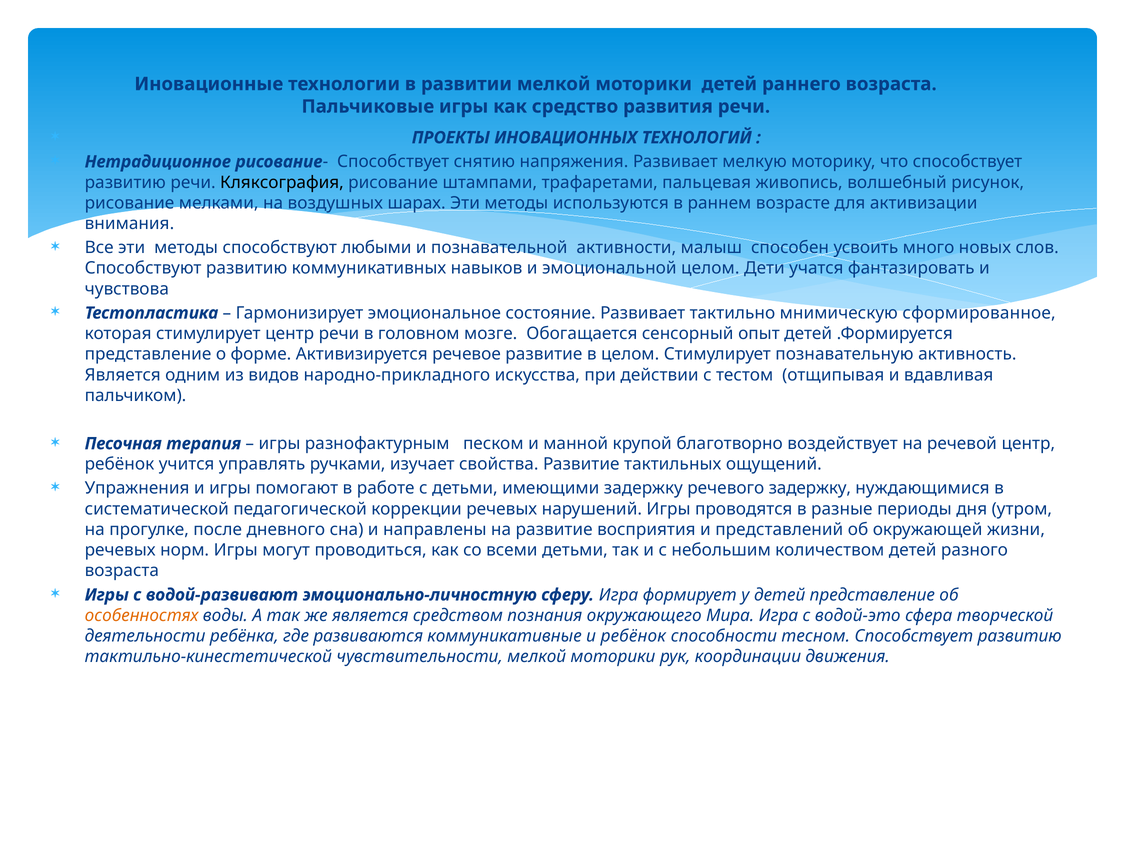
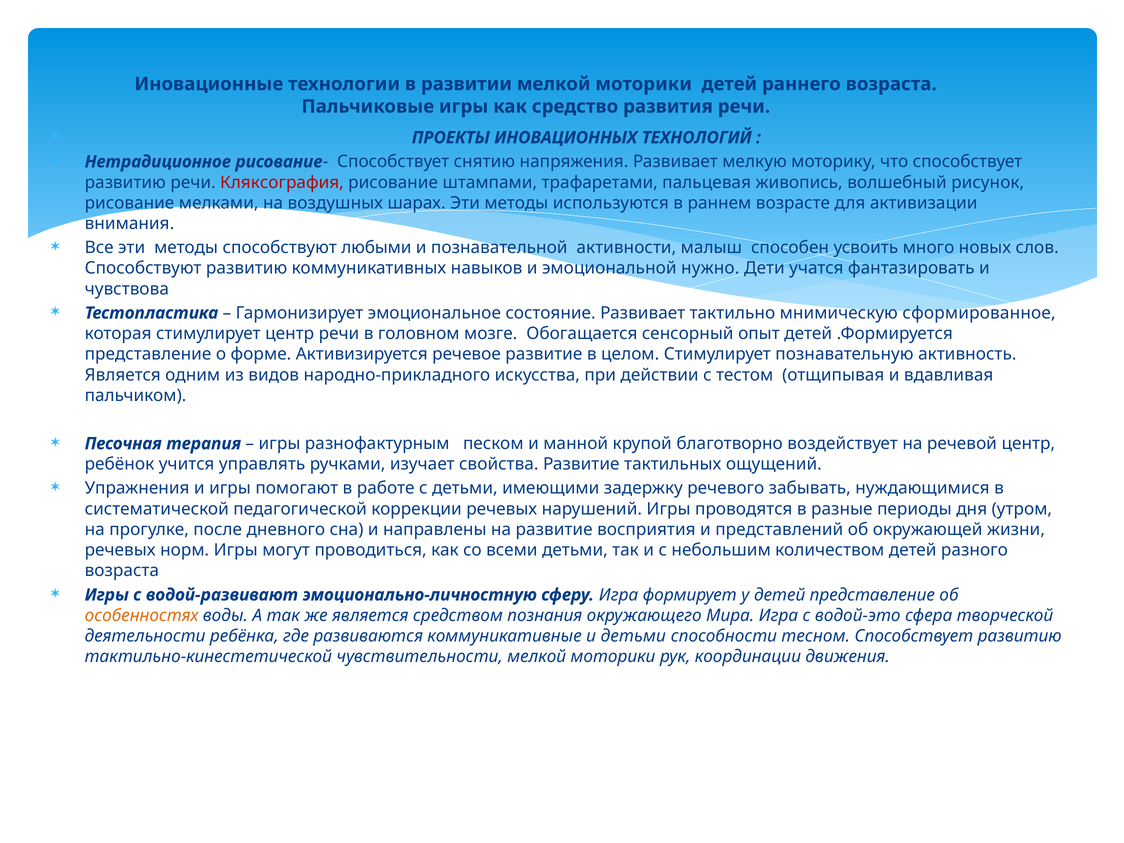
Кляксография colour: black -> red (282, 182)
эмоциональной целом: целом -> нужно (710, 268)
речевого задержку: задержку -> забывать (810, 488)
и ребёнок: ребёнок -> детьми (633, 636)
